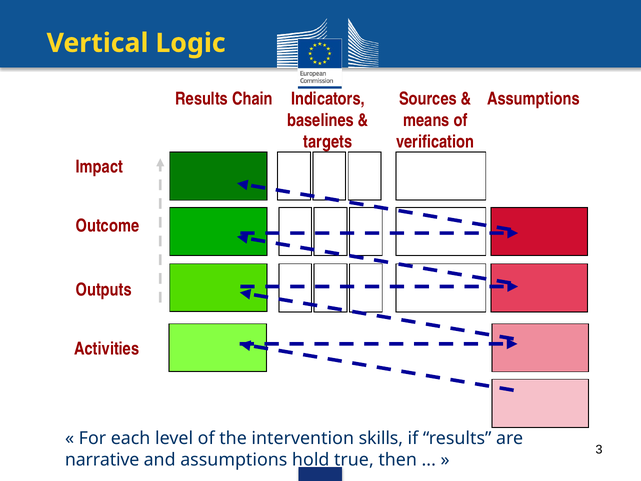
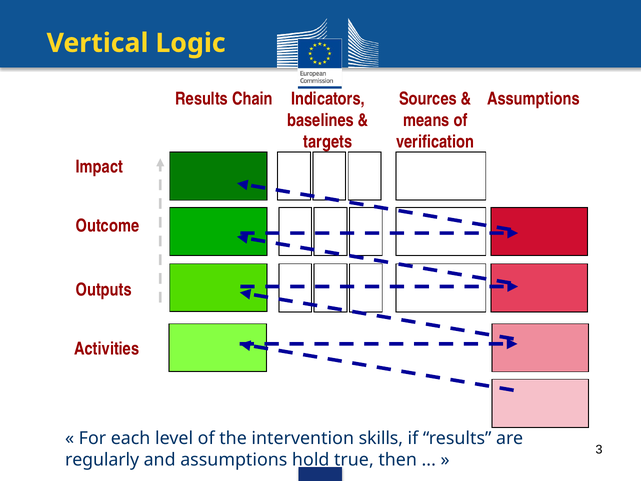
narrative: narrative -> regularly (102, 460)
